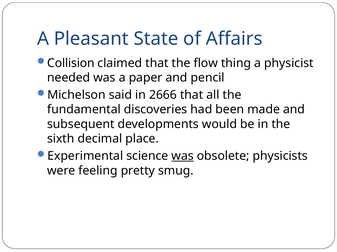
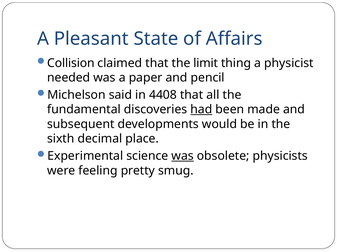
flow: flow -> limit (206, 63)
2666: 2666 -> 4408 (163, 95)
had underline: none -> present (201, 110)
